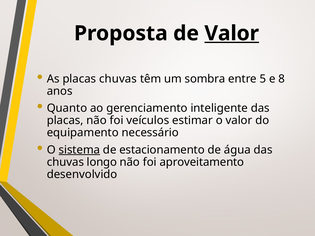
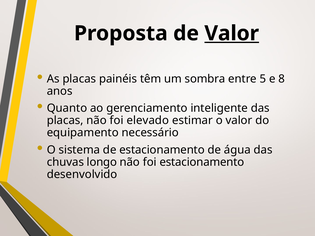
placas chuvas: chuvas -> painéis (118, 79)
veículos: veículos -> elevado (148, 121)
sistema underline: present -> none (79, 150)
foi aproveitamento: aproveitamento -> estacionamento (202, 162)
